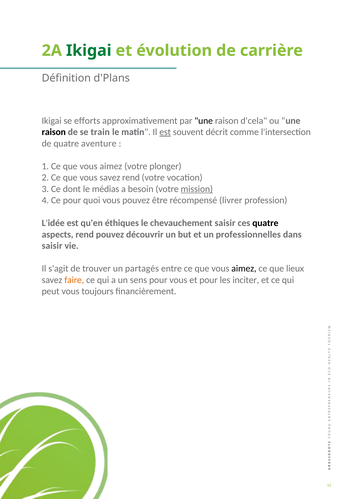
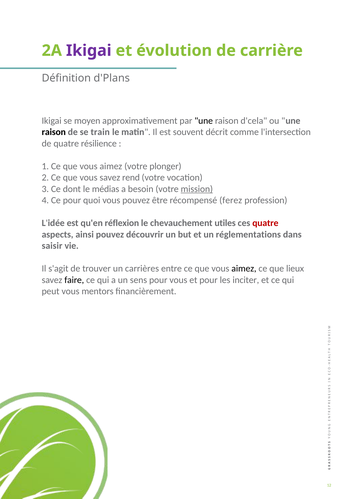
Ikigai colour: green -> purple (89, 51)
efforts: efforts -> moyen (87, 121)
est underline: present -> none (165, 132)
aventure: aventure -> résilience (99, 143)
livrer: livrer -> ferez (231, 200)
éthiques: éthiques -> réflexion (122, 223)
chevauchement saisir: saisir -> utiles (225, 223)
quatre colour: black -> red (265, 223)
aspects rend: rend -> ainsi (85, 235)
professionnelles: professionnelles -> réglementations (248, 235)
partagés: partagés -> carrières (142, 269)
faire colour: orange -> black (74, 280)
toujours: toujours -> mentors (98, 291)
